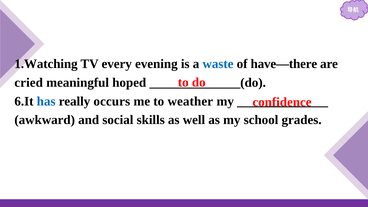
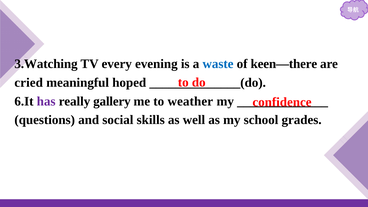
1.Watching: 1.Watching -> 3.Watching (46, 64)
have—there: have—there -> keen—there (284, 64)
has colour: blue -> purple (46, 101)
occurs: occurs -> gallery (112, 101)
awkward: awkward -> questions (45, 120)
